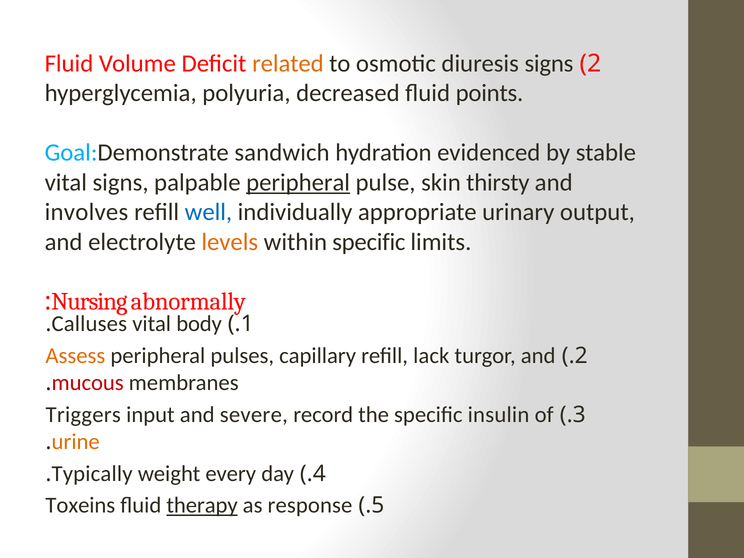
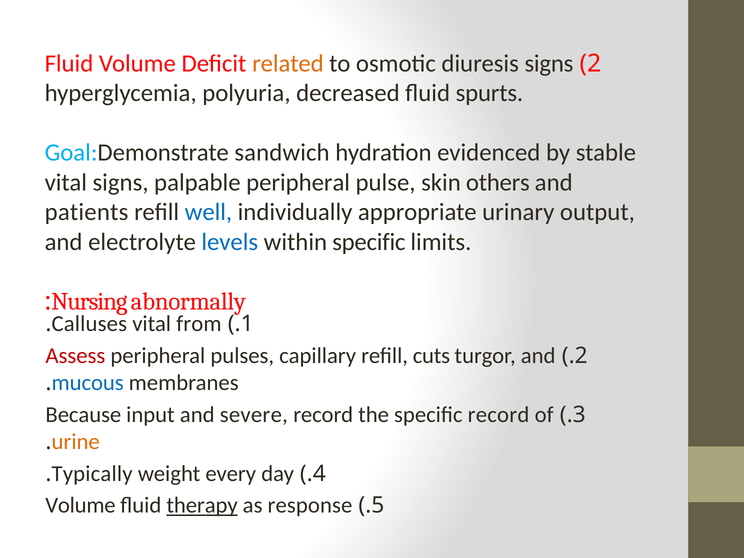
points: points -> spurts (489, 93)
peripheral underline: present -> none (298, 182)
thirsty: thirsty -> others (498, 182)
involves: involves -> patients (86, 212)
levels colour: orange -> blue (230, 242)
body: body -> from (199, 324)
Assess colour: orange -> red (75, 356)
lack: lack -> cuts (431, 356)
mucous colour: red -> blue (88, 383)
Triggers: Triggers -> Because (83, 415)
specific insulin: insulin -> record (499, 415)
Toxeins: Toxeins -> Volume (80, 505)
